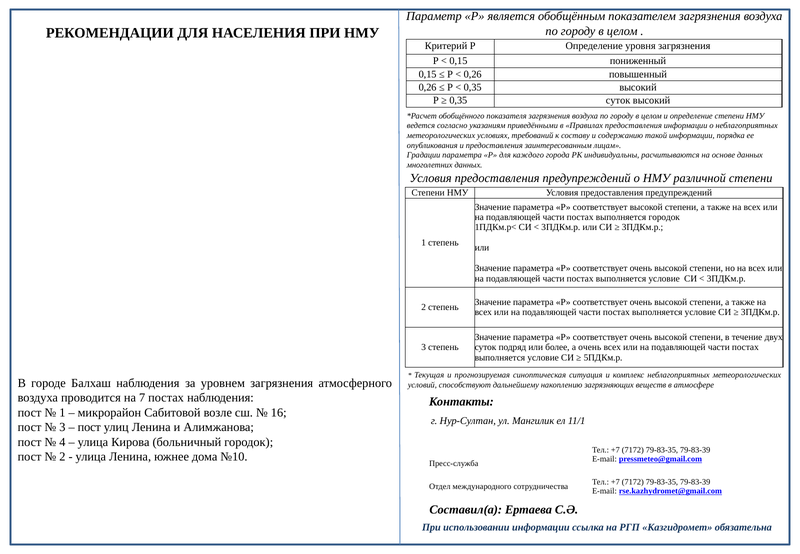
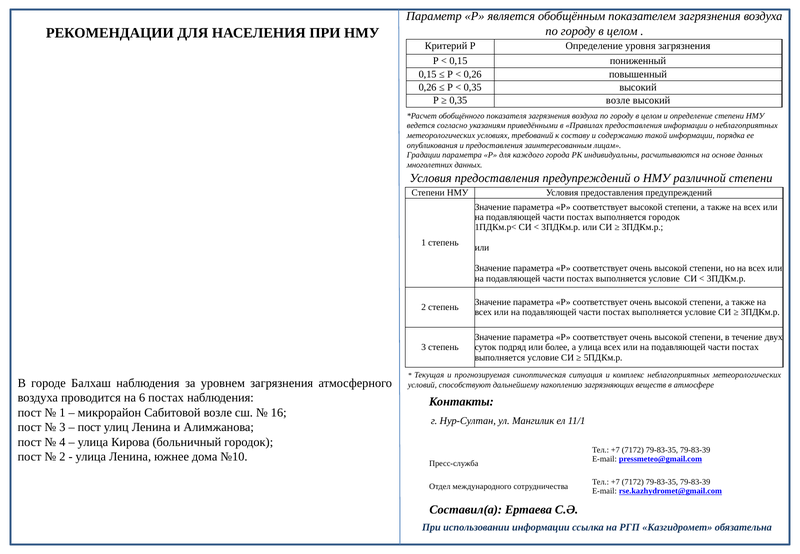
0,35 суток: суток -> возле (618, 101)
а очень: очень -> улица (590, 347)
7: 7 -> 6 (142, 398)
